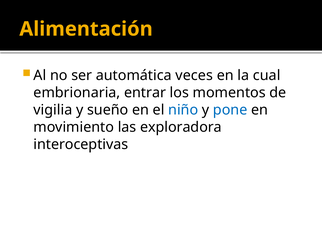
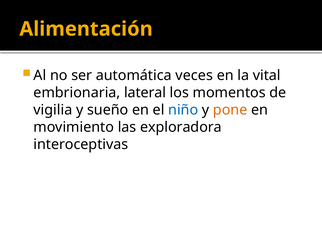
cual: cual -> vital (267, 75)
entrar: entrar -> lateral (145, 92)
pone colour: blue -> orange (230, 110)
